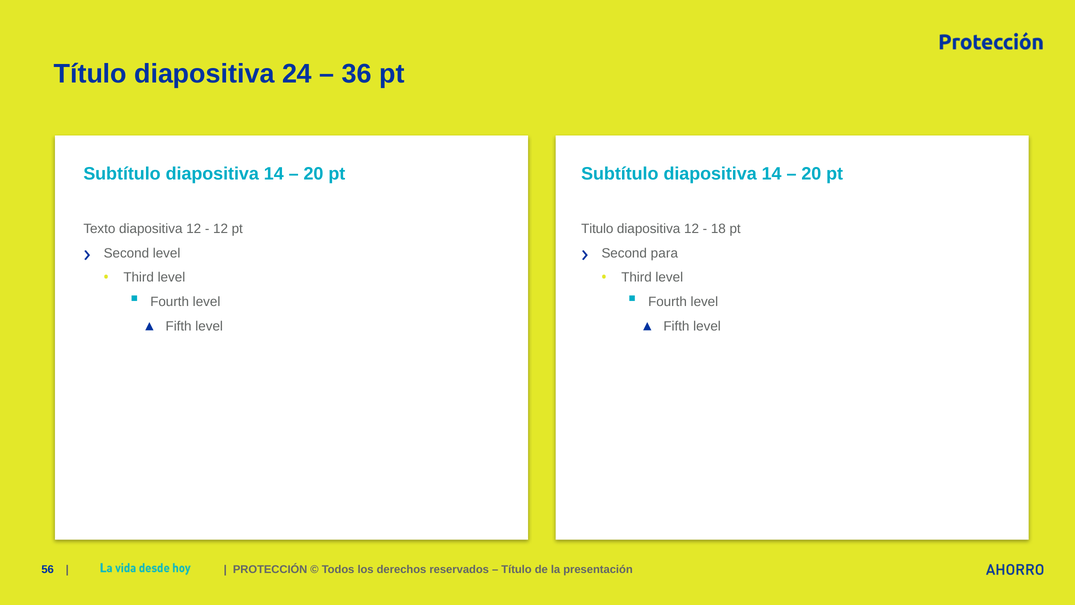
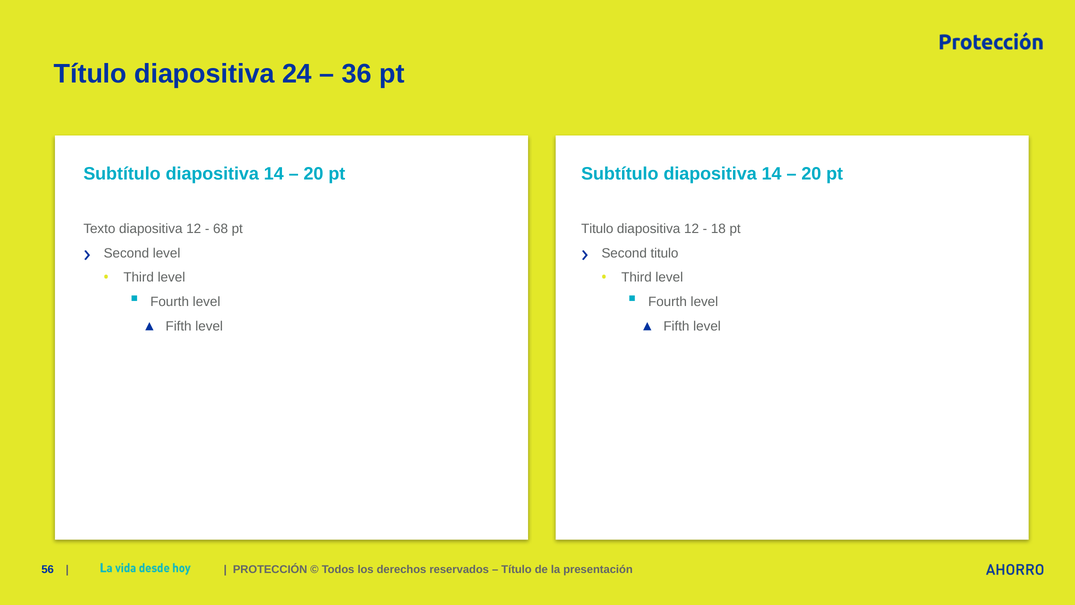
12: 12 -> 68 (221, 229)
Second para: para -> titulo (664, 253)
